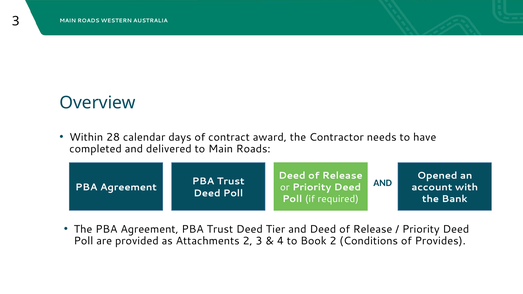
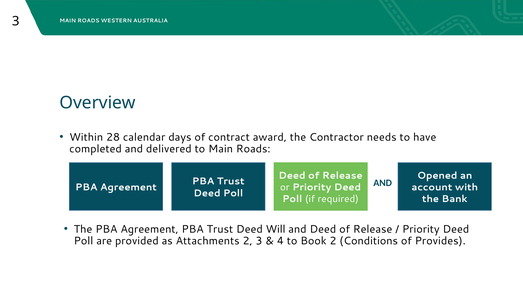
Tier: Tier -> Will (276, 229)
